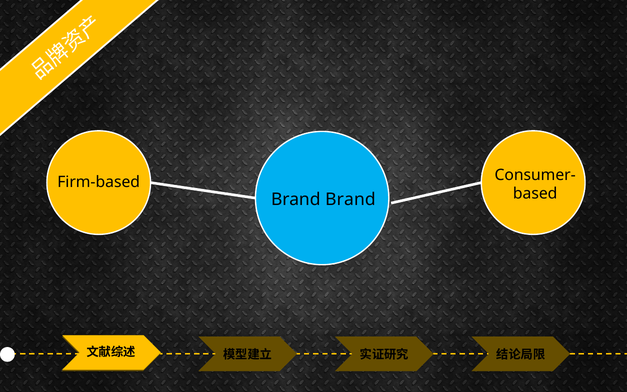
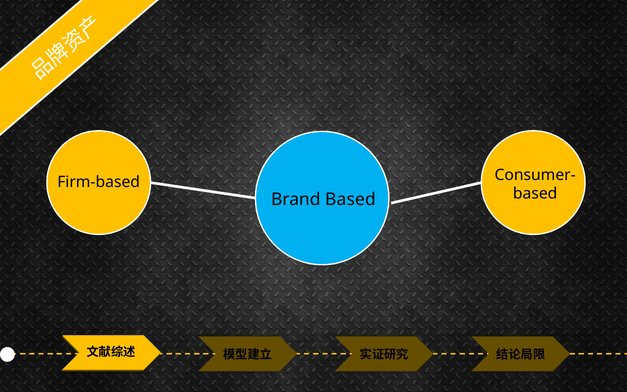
Brand Brand: Brand -> Based (350, 199)
